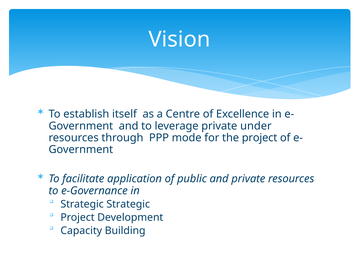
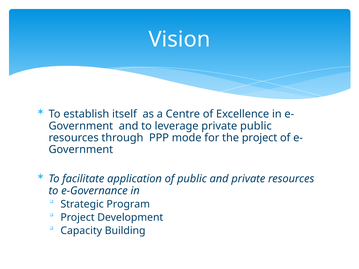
private under: under -> public (256, 126)
Strategic Strategic: Strategic -> Program (128, 204)
